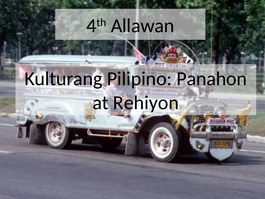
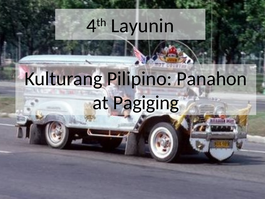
Allawan: Allawan -> Layunin (142, 26)
Rehiyon: Rehiyon -> Pagiging (146, 103)
